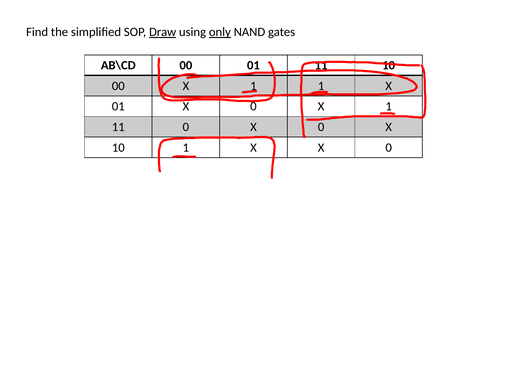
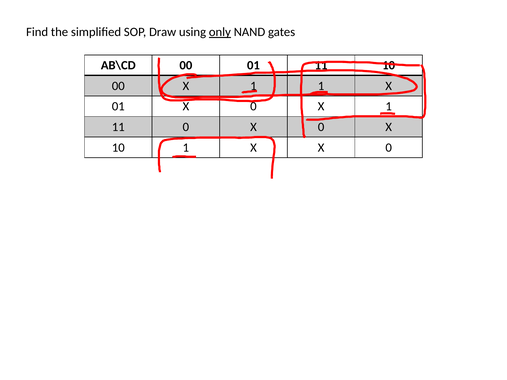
Draw underline: present -> none (163, 32)
